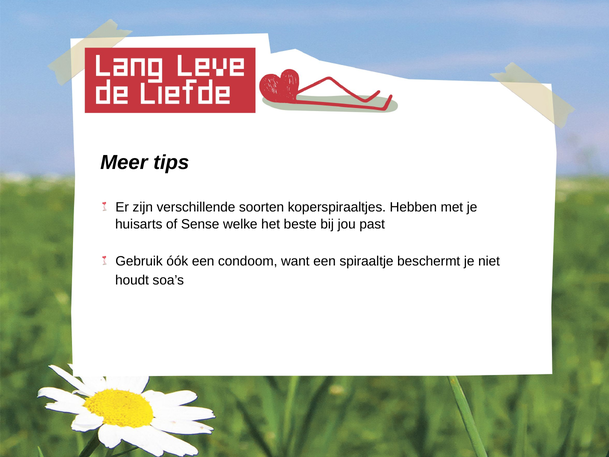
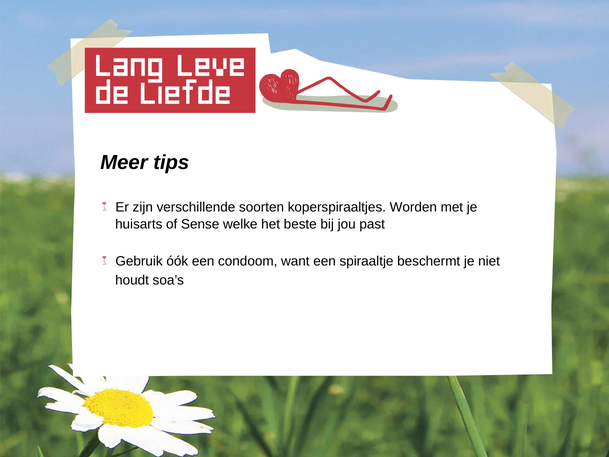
Hebben: Hebben -> Worden (413, 207)
